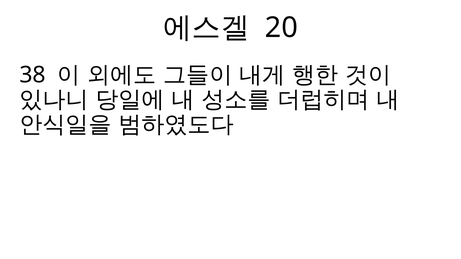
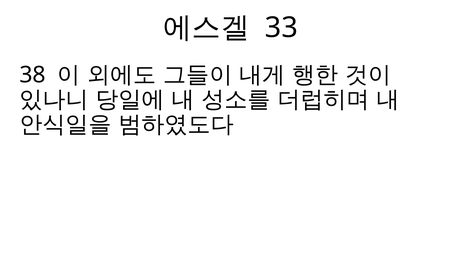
20: 20 -> 33 (281, 28)
